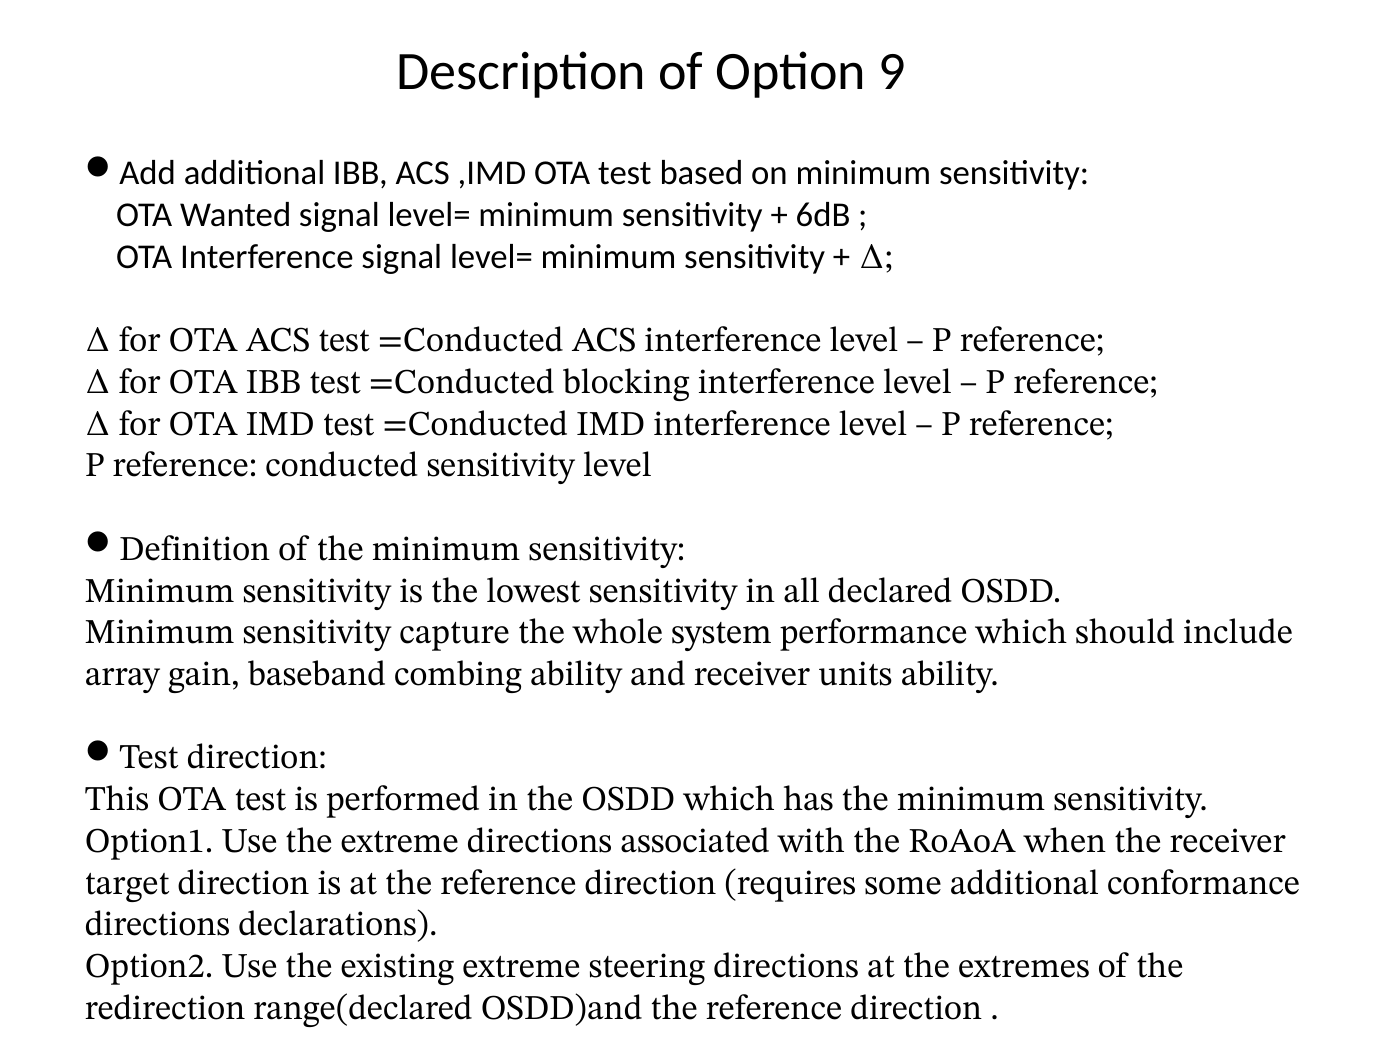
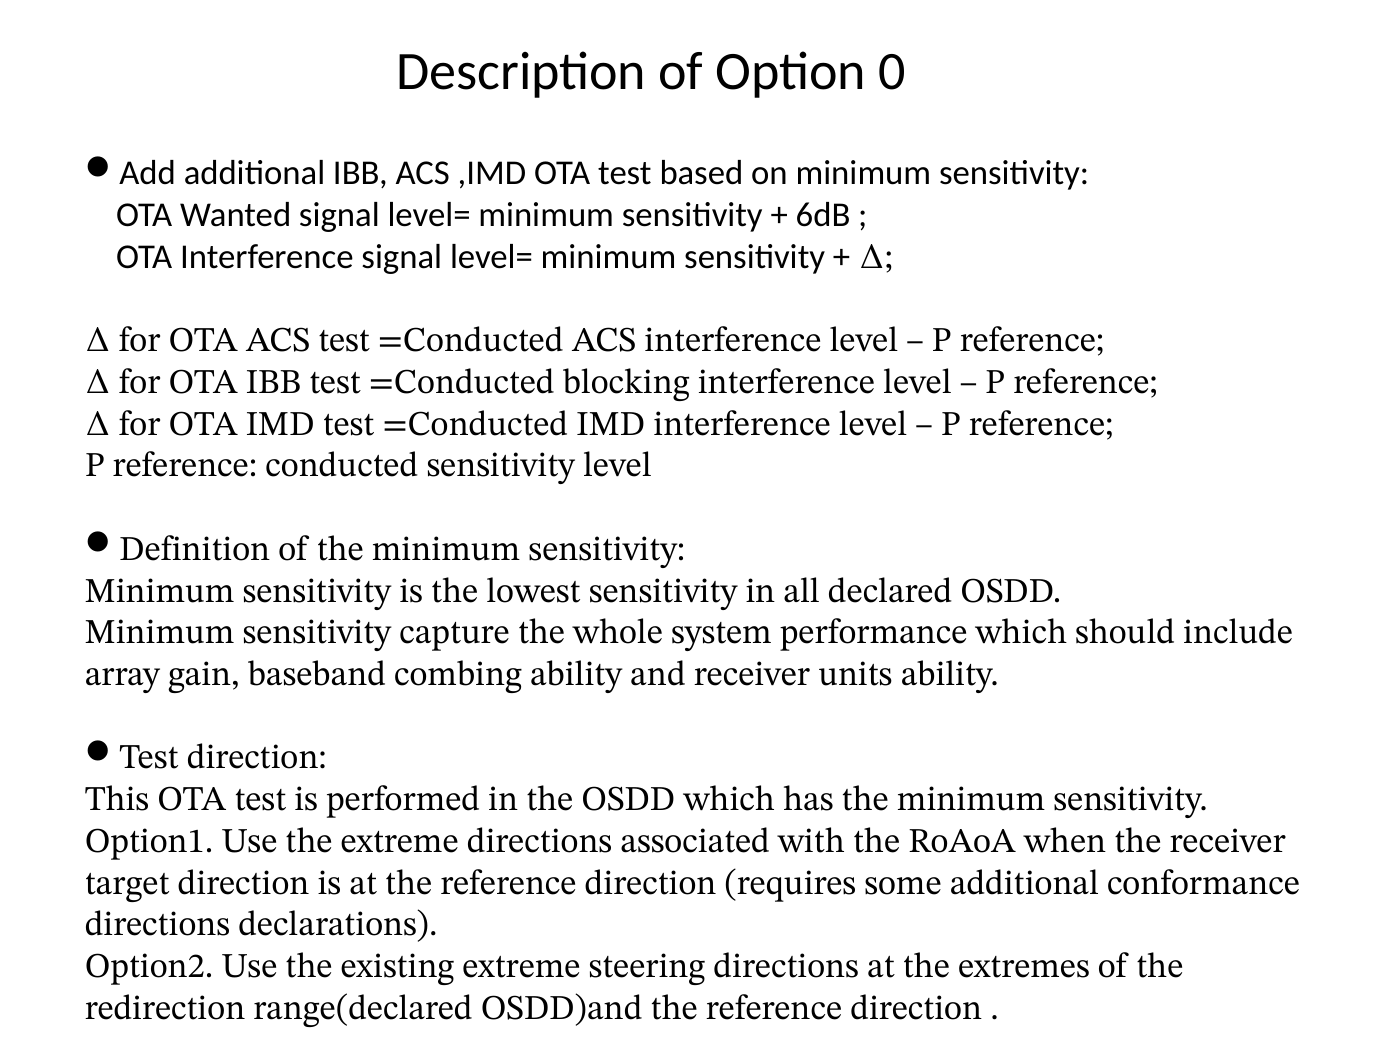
9: 9 -> 0 (892, 72)
